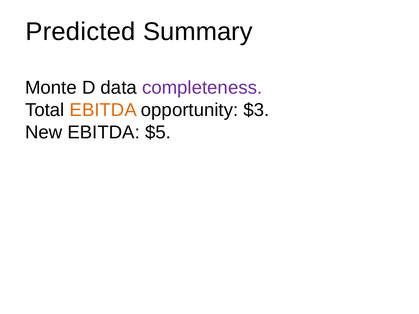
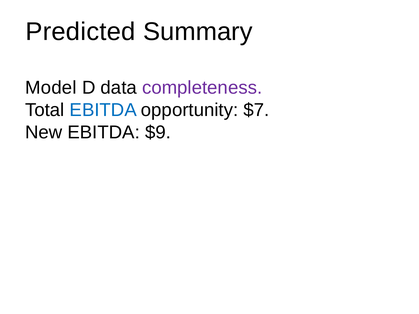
Monte: Monte -> Model (51, 88)
EBITDA colour: orange -> blue (103, 110)
$3: $3 -> $7 (256, 110)
$5: $5 -> $9 (158, 133)
